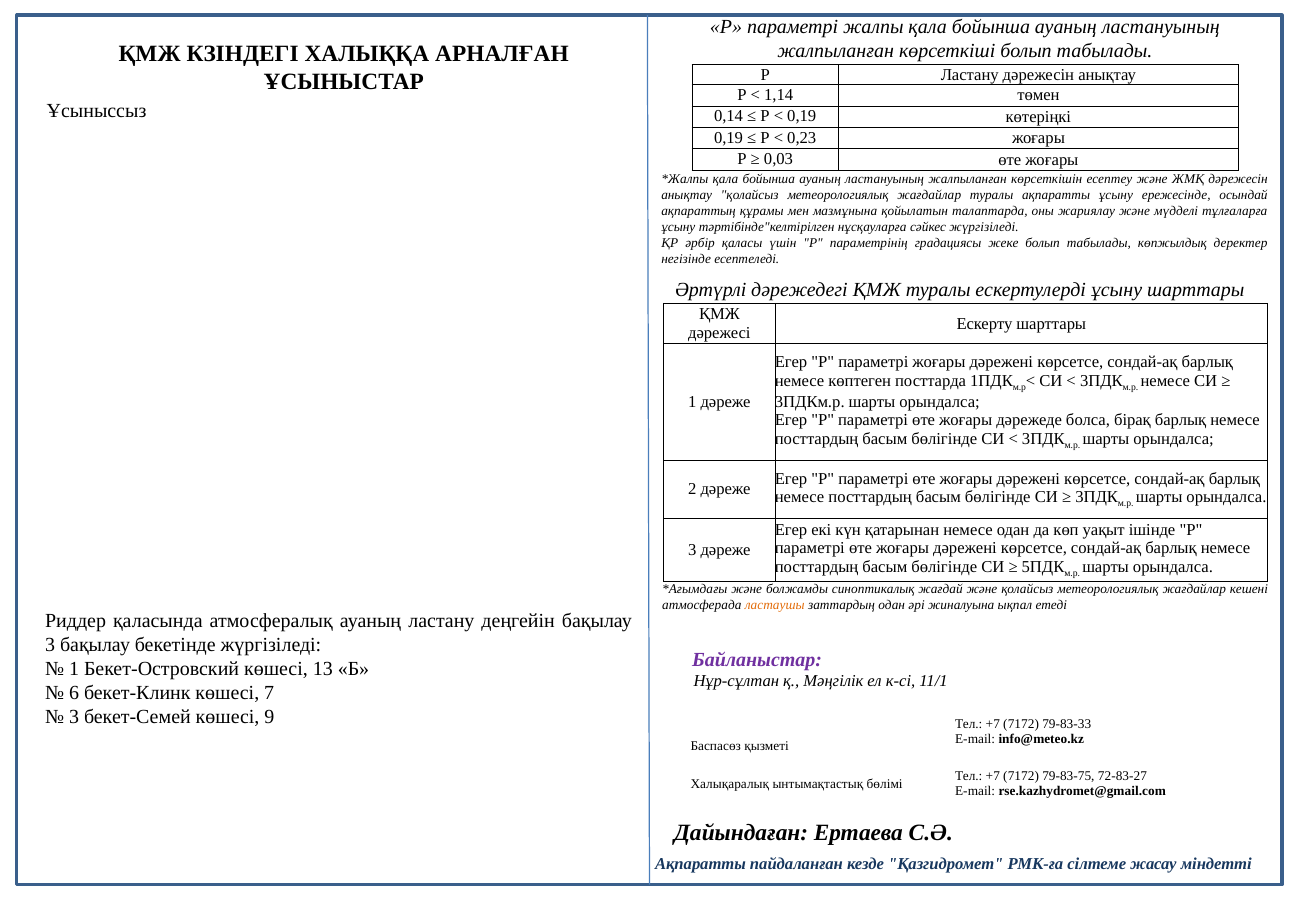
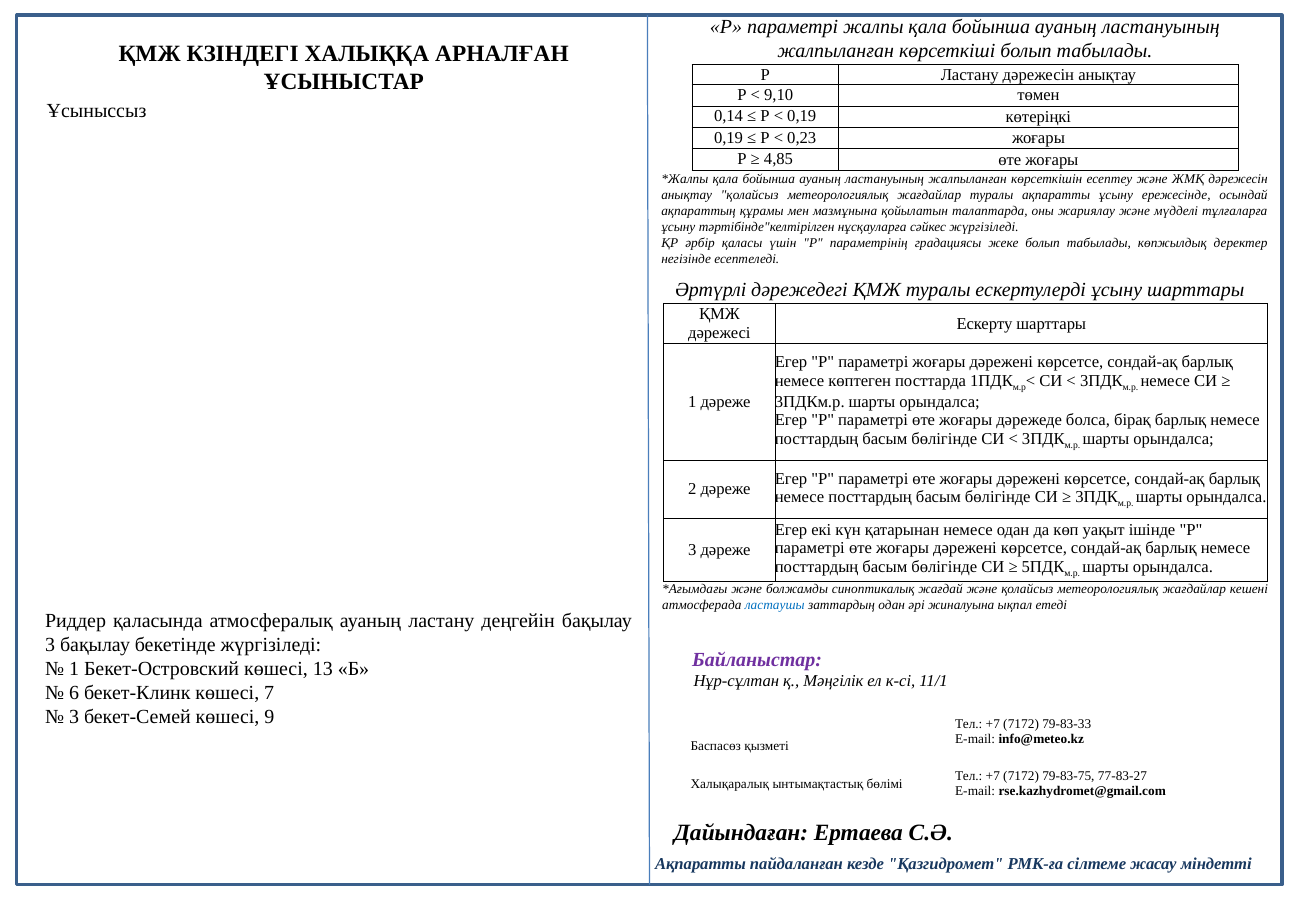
1,14: 1,14 -> 9,10 (779, 95)
0,03: 0,03 -> 4,85 (778, 159)
ластаушы colour: orange -> blue (775, 604)
72-83-27: 72-83-27 -> 77-83-27 (1122, 776)
